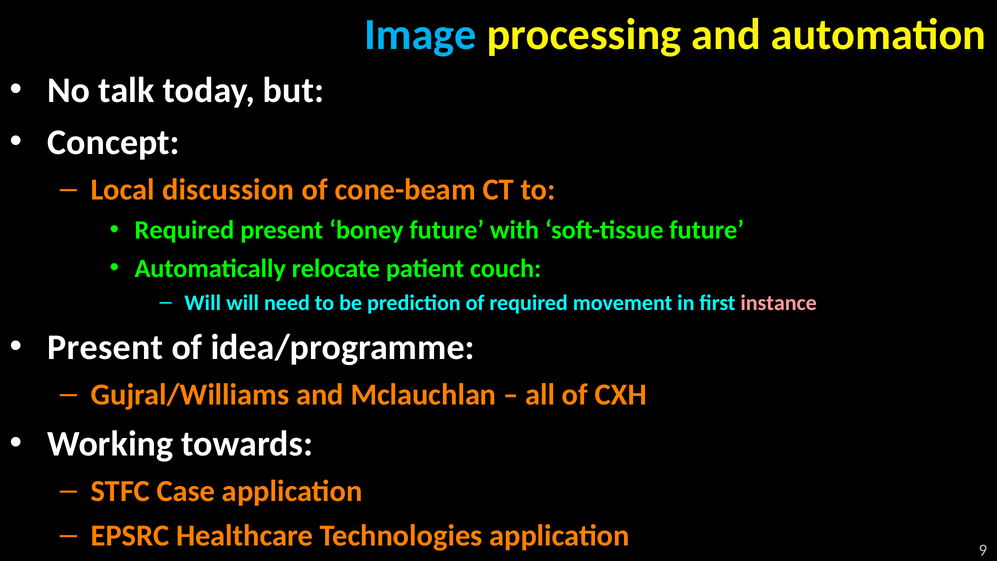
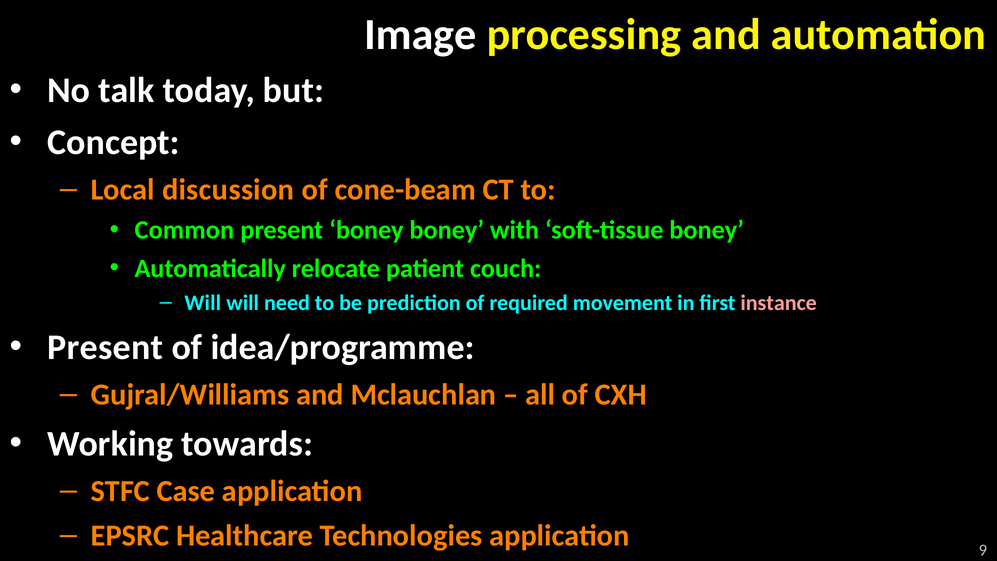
Image colour: light blue -> white (420, 35)
Required: Required -> Common (184, 230)
boney future: future -> boney (447, 230)
soft-tissue future: future -> boney (707, 230)
